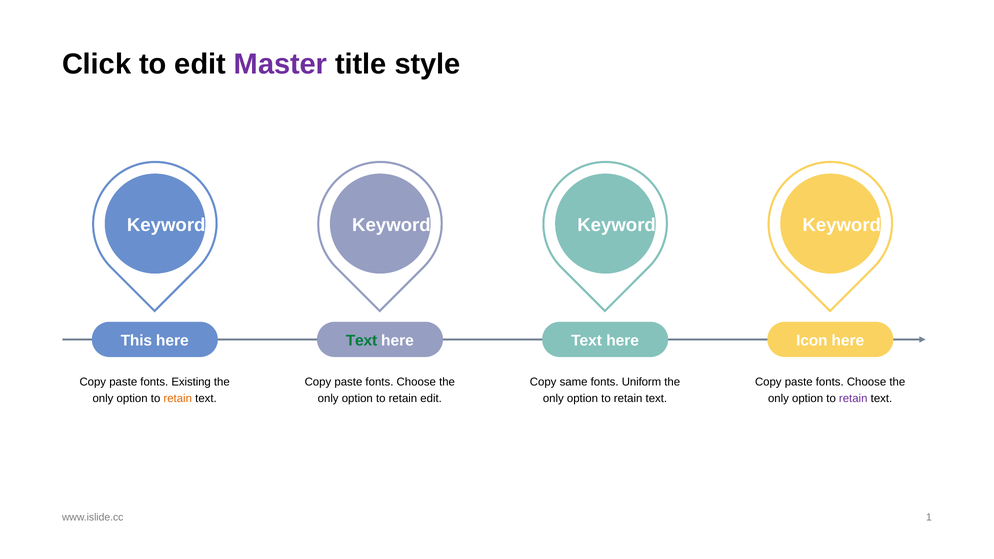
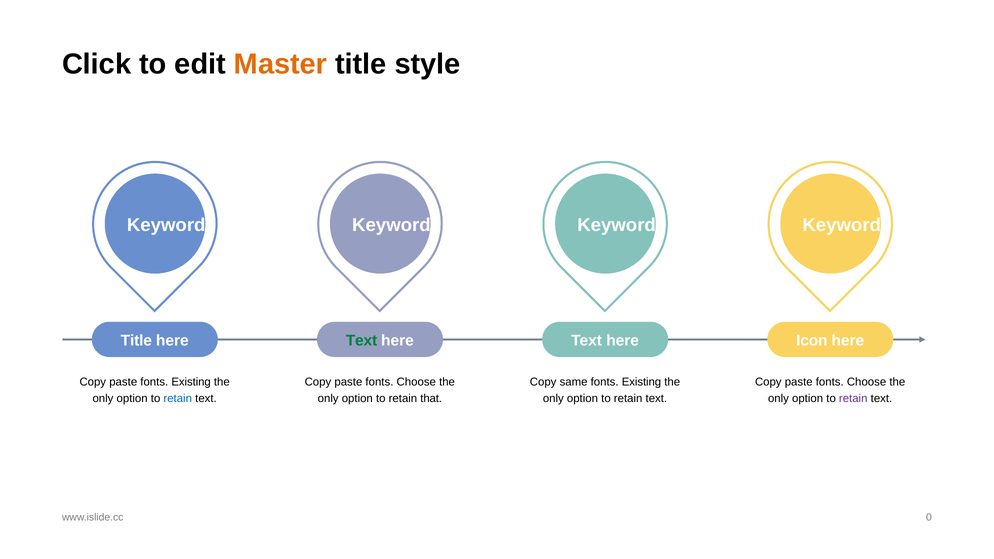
Master colour: purple -> orange (281, 64)
This: This -> Title (136, 341)
Uniform: Uniform -> Existing (641, 382)
retain colour: orange -> blue (178, 398)
retain edit: edit -> that (431, 398)
1: 1 -> 0 (929, 517)
